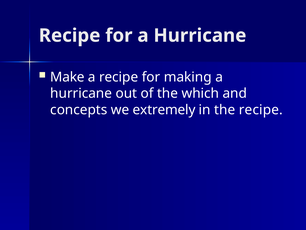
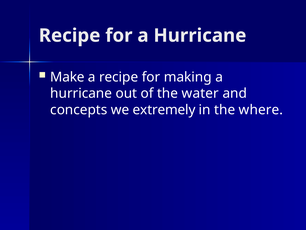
which: which -> water (200, 93)
the recipe: recipe -> where (261, 110)
